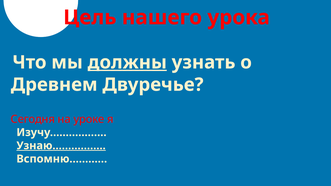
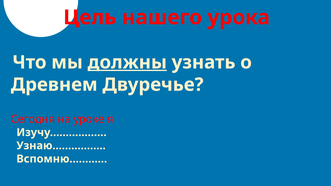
Узнаю…………… underline: present -> none (61, 146)
